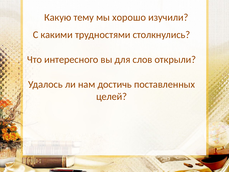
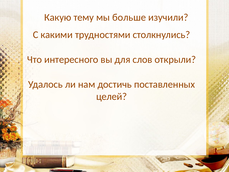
хорошо: хорошо -> больше (129, 17)
